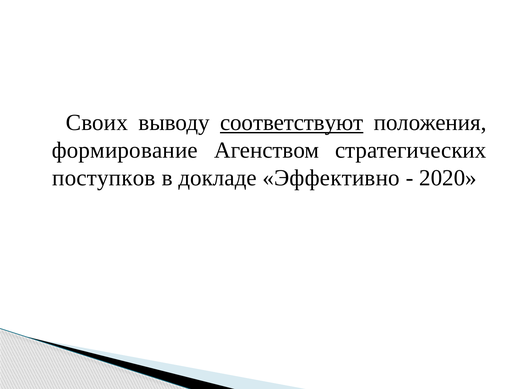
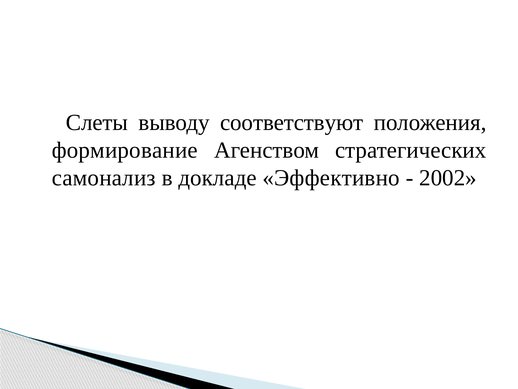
Своих: Своих -> Слеты (97, 122)
соответствуют underline: present -> none (292, 122)
поступков: поступков -> самонализ (104, 178)
2020: 2020 -> 2002 (448, 178)
